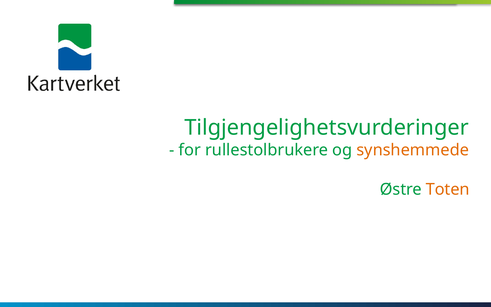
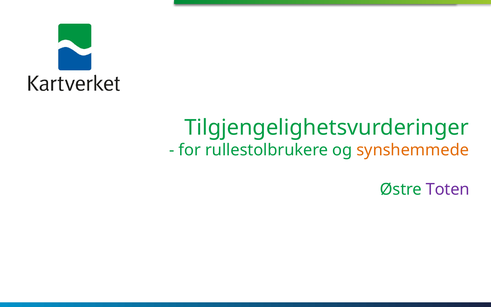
Toten colour: orange -> purple (448, 189)
